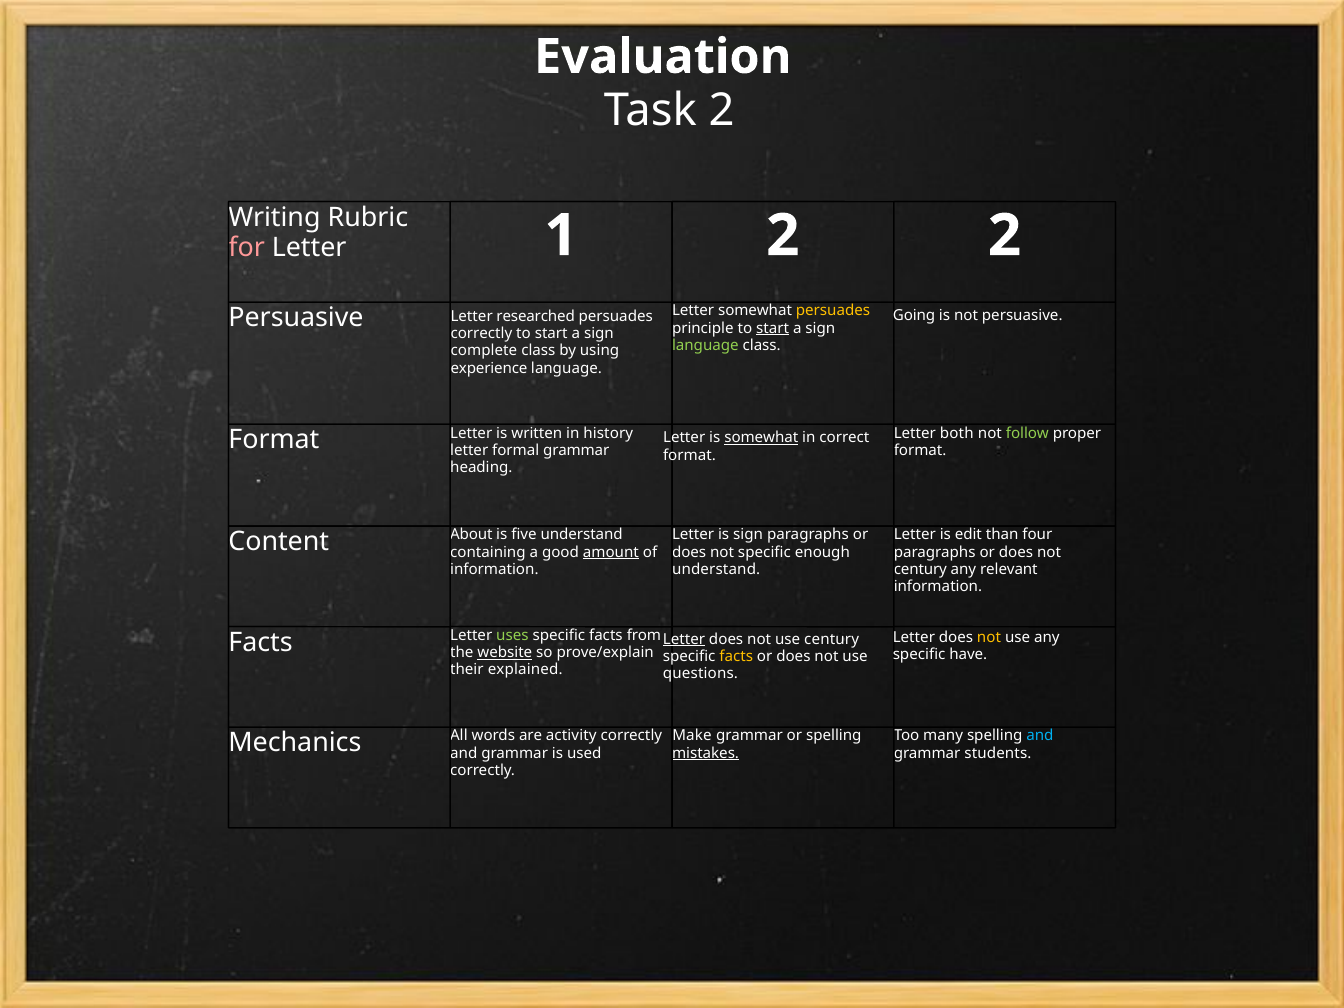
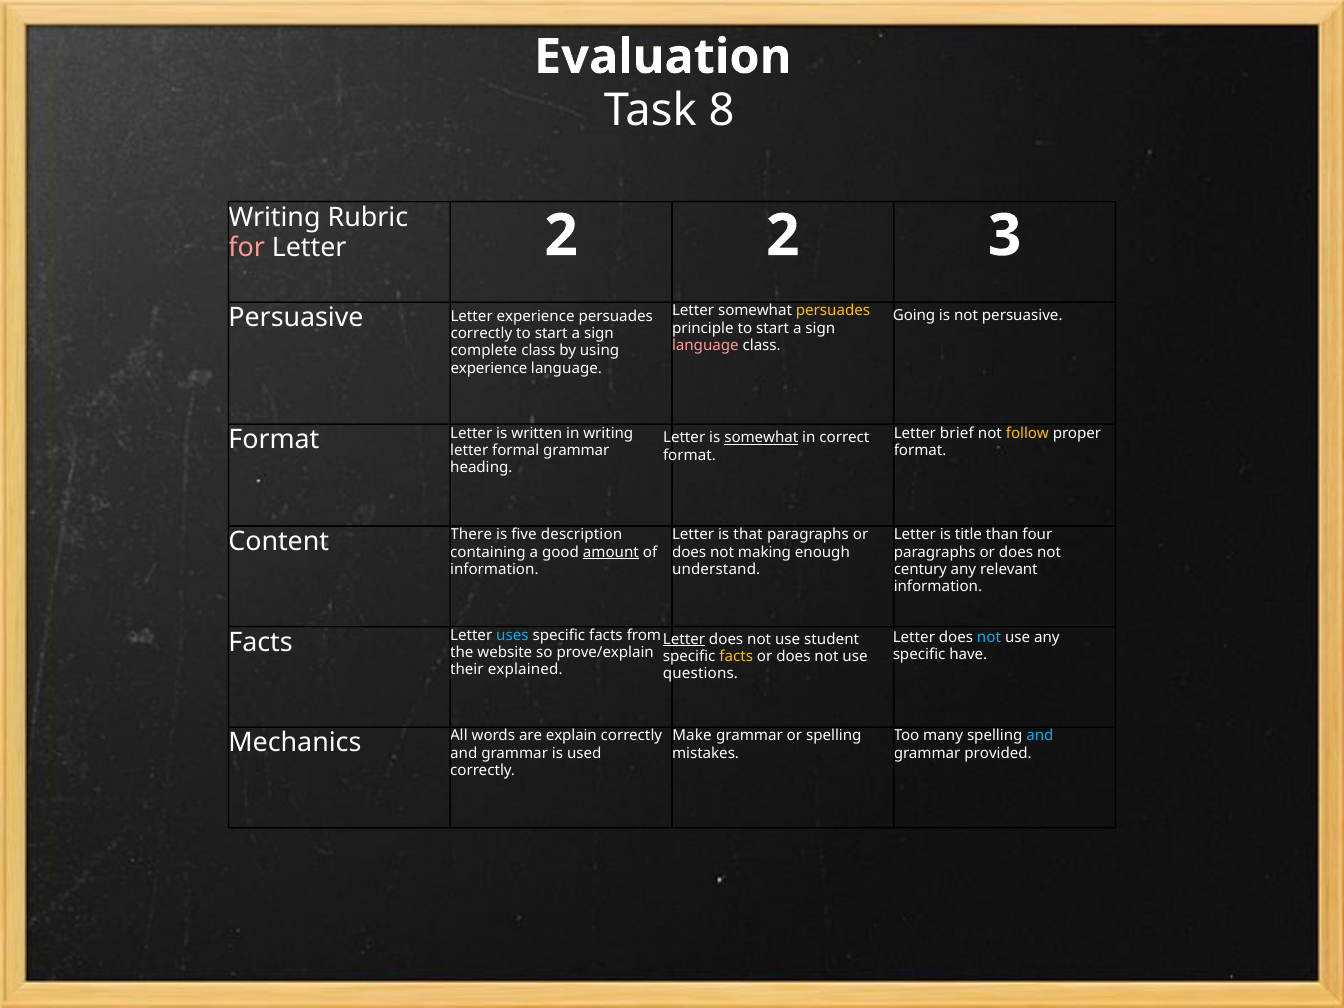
Task 2: 2 -> 8 (721, 111)
Letter 1: 1 -> 2 (561, 236)
2 2: 2 -> 3 (1005, 236)
Letter researched: researched -> experience (536, 316)
start underline: present -> none (773, 328)
language colour: light green -> pink (705, 346)
both: both -> brief (957, 433)
follow colour: light green -> yellow (1027, 433)
in history: history -> writing (608, 433)
is sign: sign -> that (748, 535)
edit: edit -> title (968, 535)
About: About -> There (471, 535)
five understand: understand -> description (582, 535)
not specific: specific -> making (764, 552)
not colour: yellow -> light blue (989, 638)
uses colour: light green -> light blue (512, 635)
use century: century -> student (832, 639)
website underline: present -> none (505, 653)
activity: activity -> explain (571, 736)
mistakes underline: present -> none (706, 753)
students: students -> provided (998, 753)
